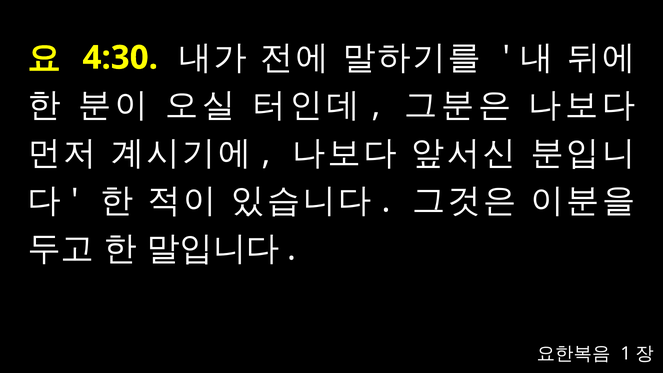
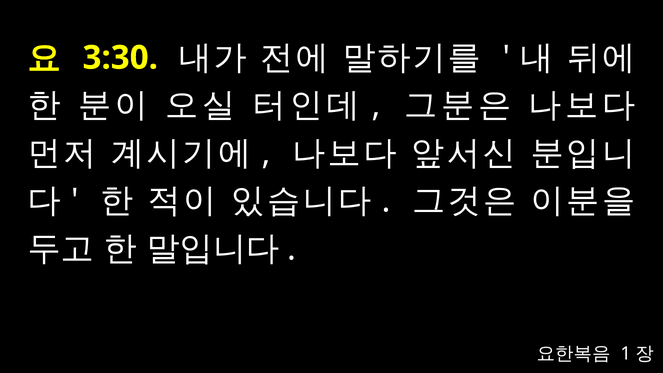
4:30: 4:30 -> 3:30 (120, 58)
